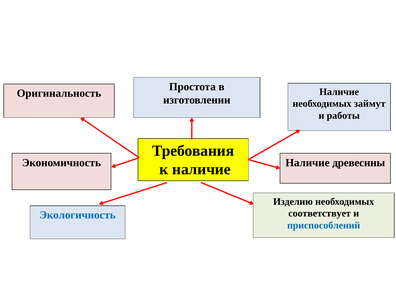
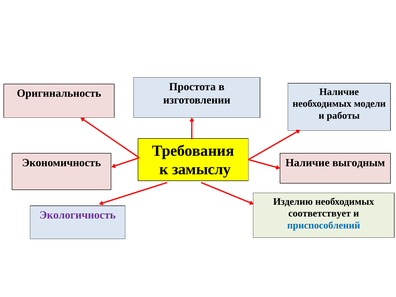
займут: займут -> модели (370, 104)
древесины: древесины -> выгодным (359, 163)
к наличие: наличие -> замыслу (201, 169)
Экологичность colour: blue -> purple (78, 215)
